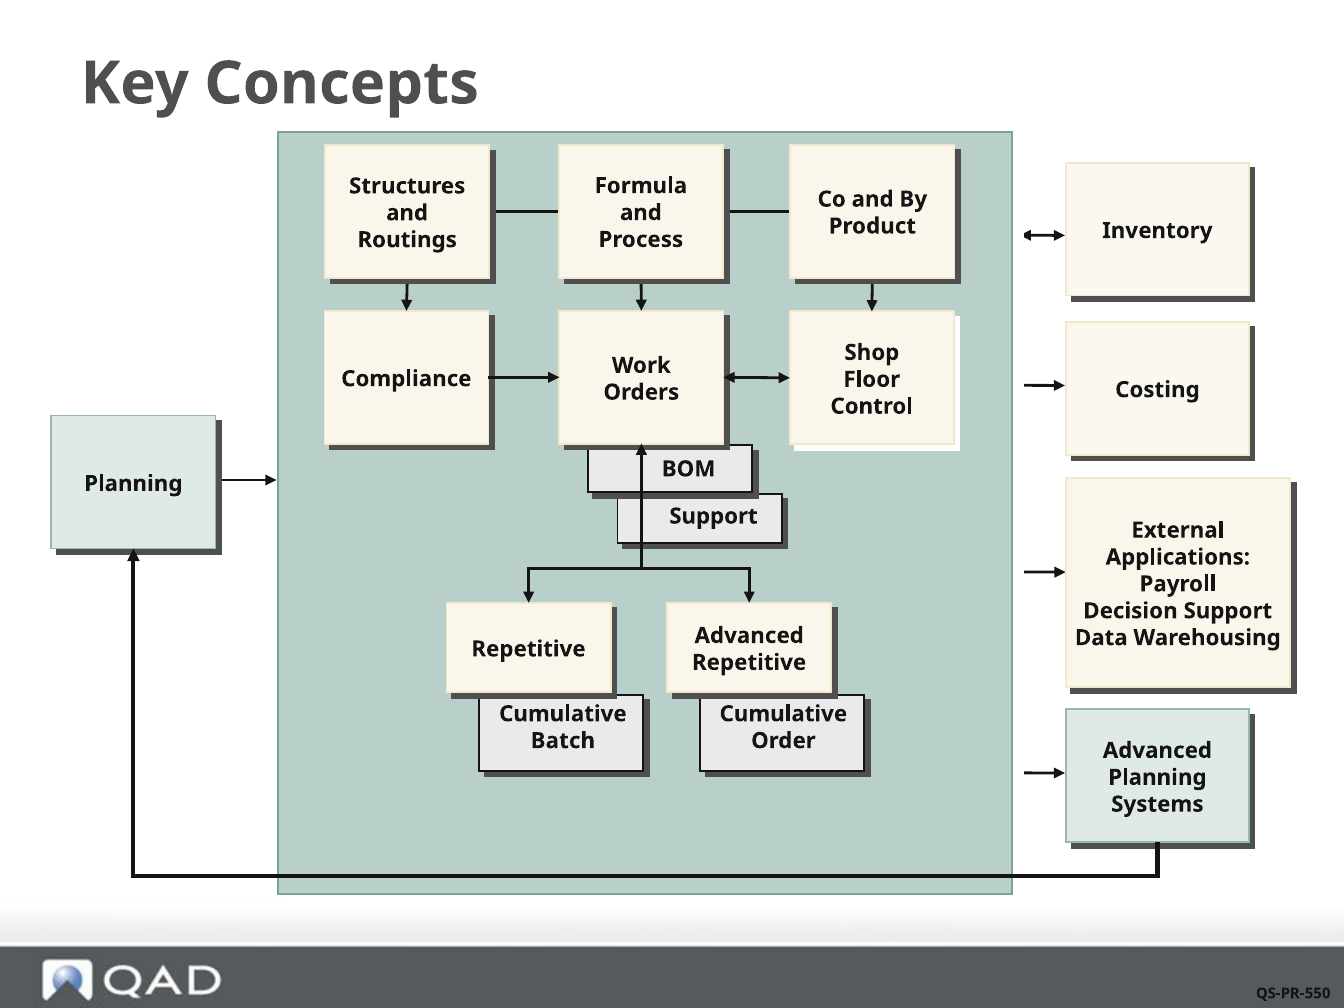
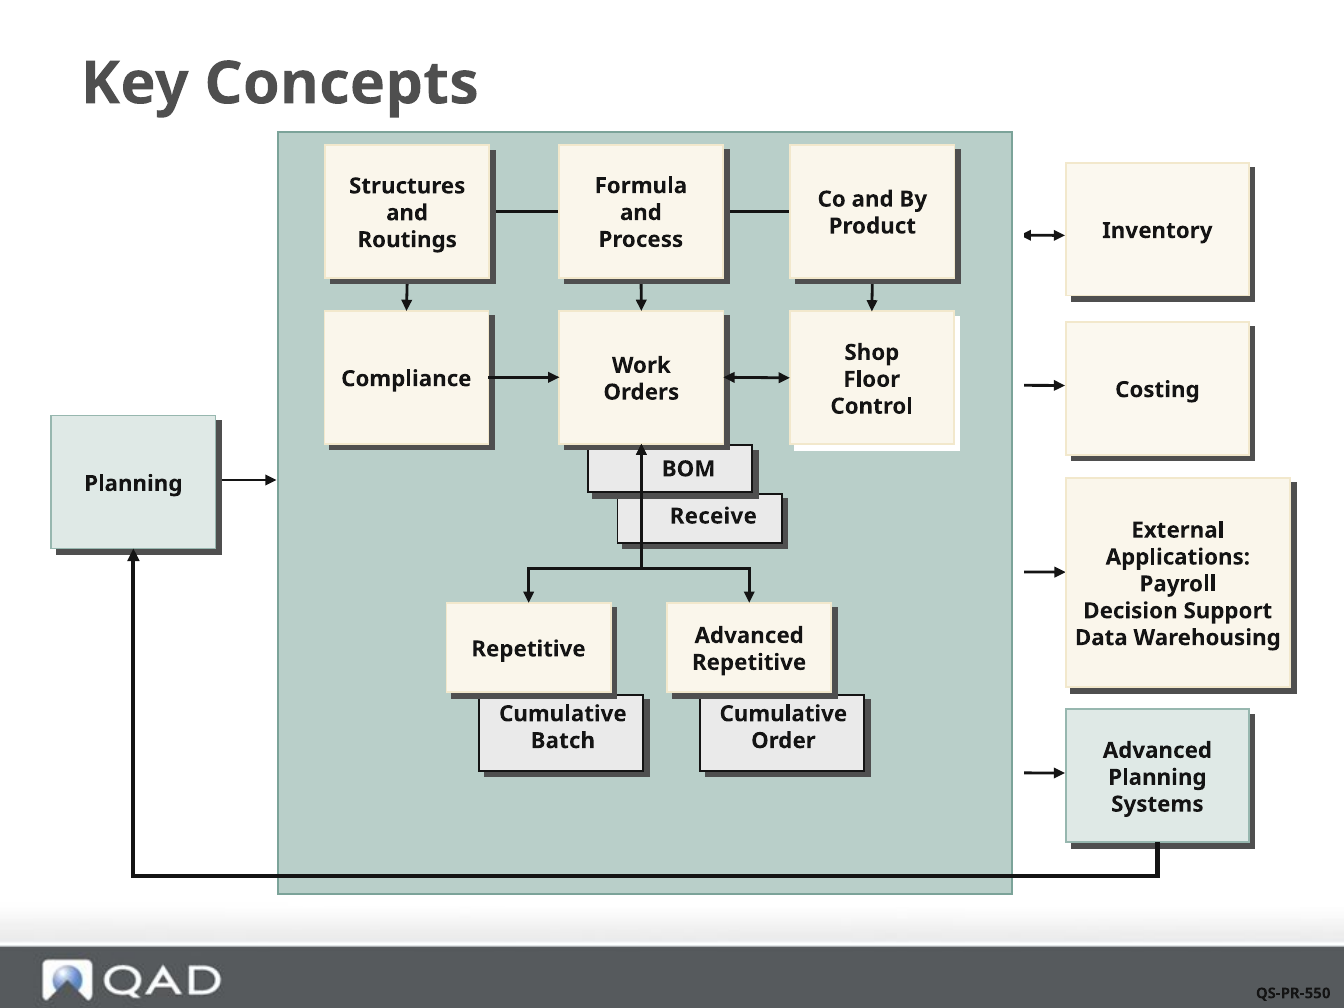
Support: Support -> Receive (713, 516)
